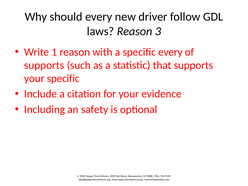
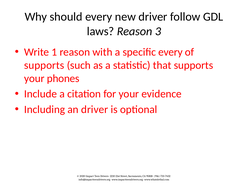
your specific: specific -> phones (63, 79)
an safety: safety -> driver (95, 109)
